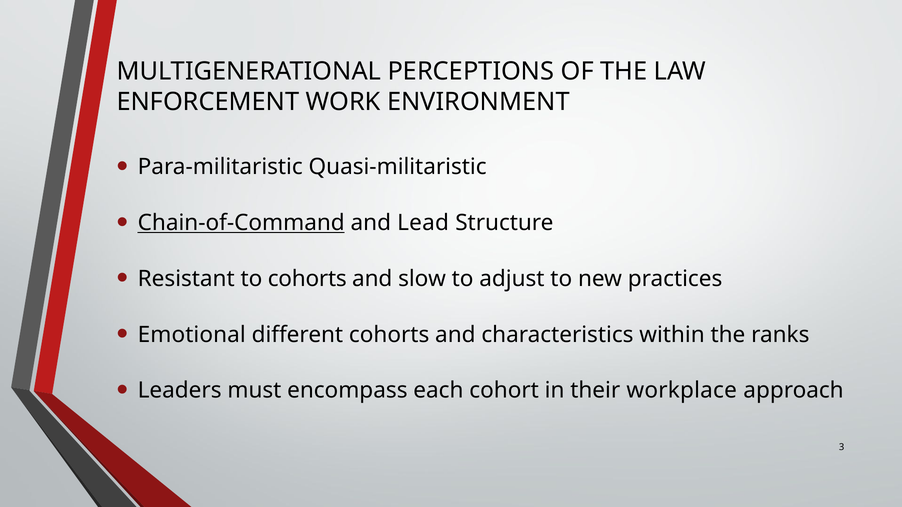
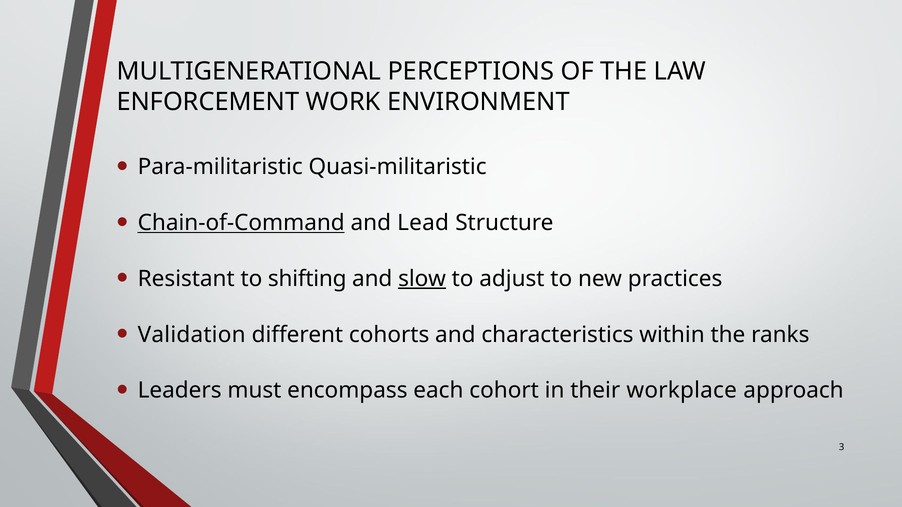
to cohorts: cohorts -> shifting (307, 279)
slow underline: none -> present (422, 279)
Emotional: Emotional -> Validation (192, 335)
